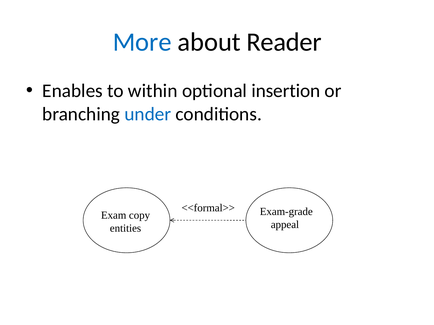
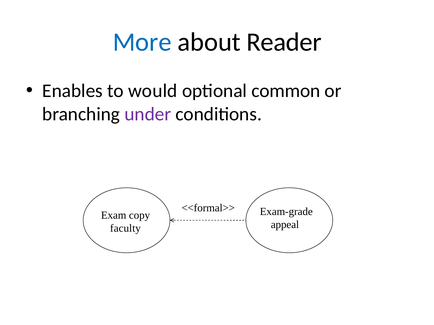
within: within -> would (153, 91)
insertion: insertion -> common (286, 91)
under colour: blue -> purple (148, 114)
entities: entities -> faculty (125, 229)
